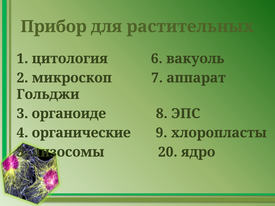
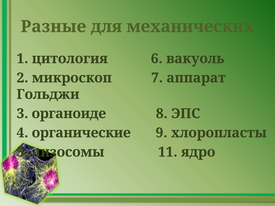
Прибор: Прибор -> Разные (53, 27)
растительных: растительных -> механических (190, 27)
20: 20 -> 11 (168, 152)
